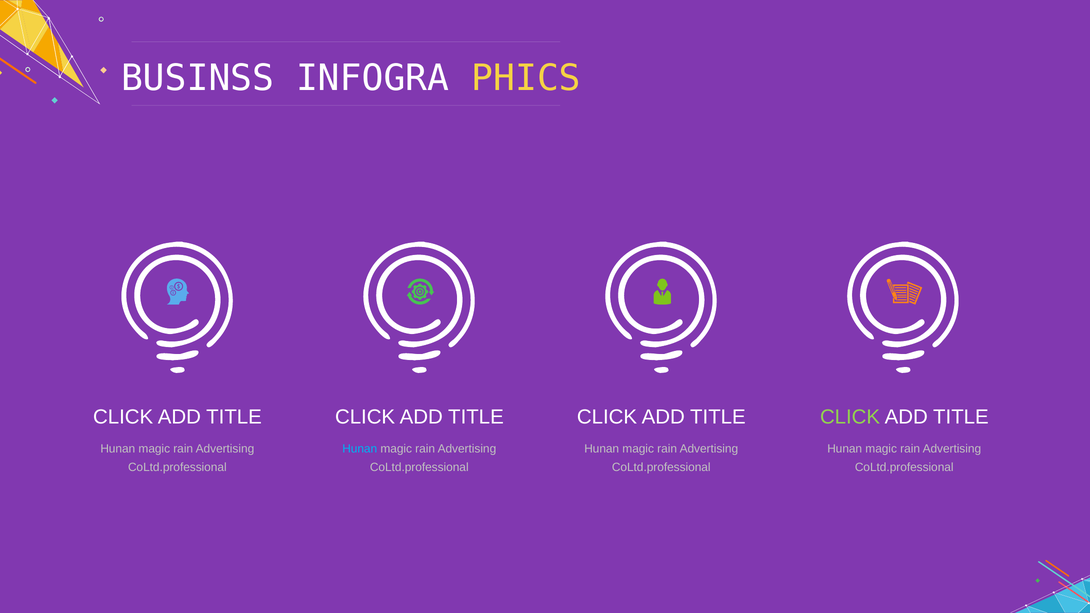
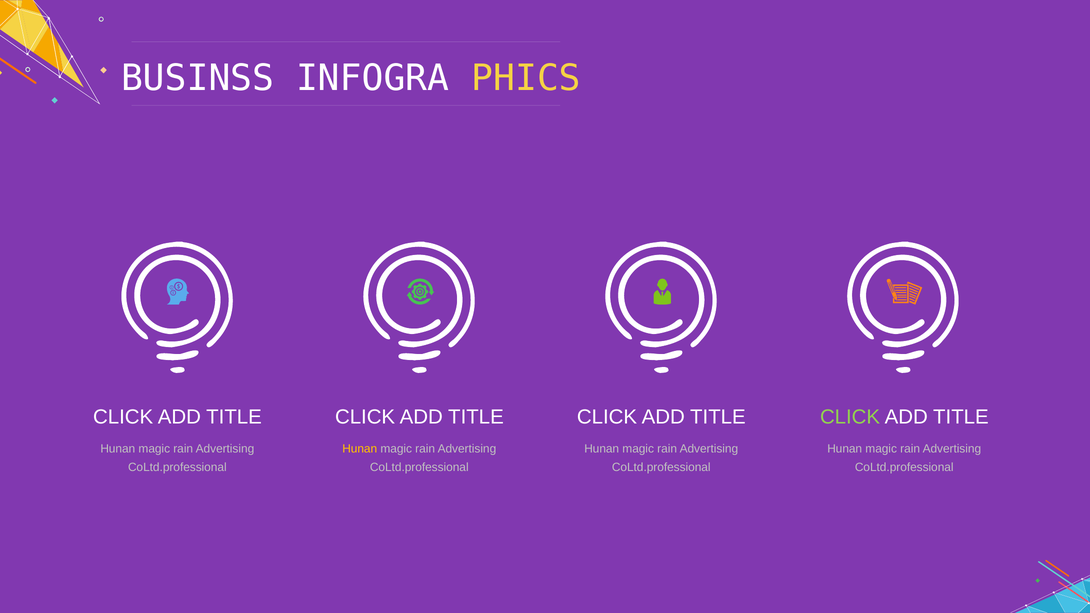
Hunan colour: light blue -> yellow (360, 449)
